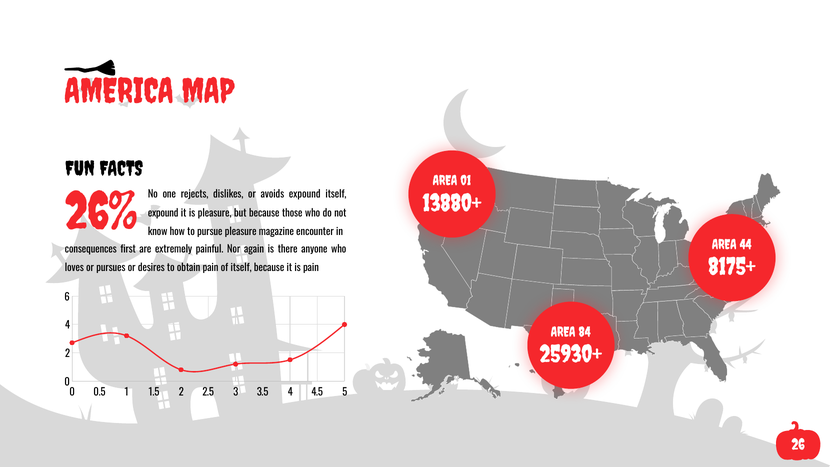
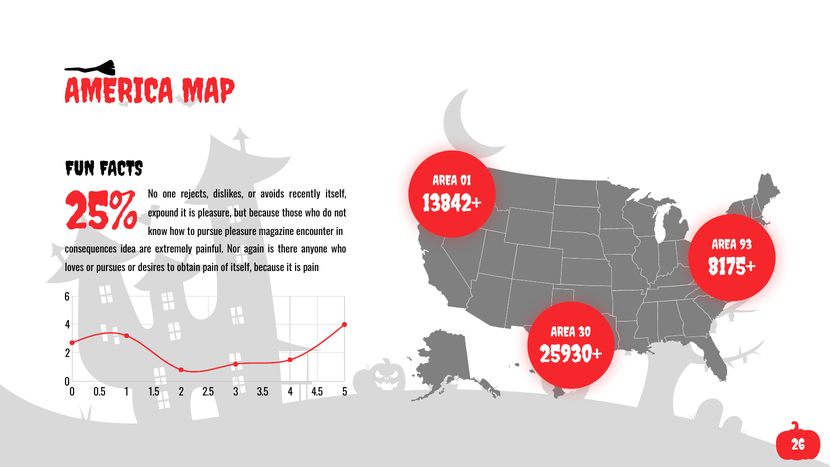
26%: 26% -> 25% (101, 212)
avoids expound: expound -> recently (305, 194)
13880+: 13880+ -> 13842+ (452, 203)
44: 44 -> 93 (746, 244)
first: first -> idea (128, 249)
84: 84 -> 30 (585, 332)
